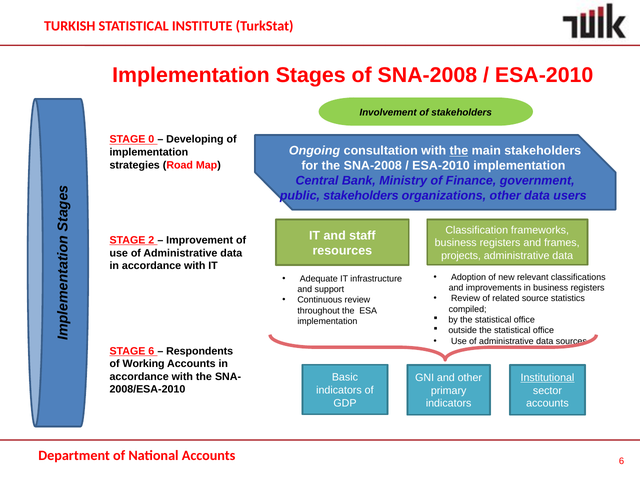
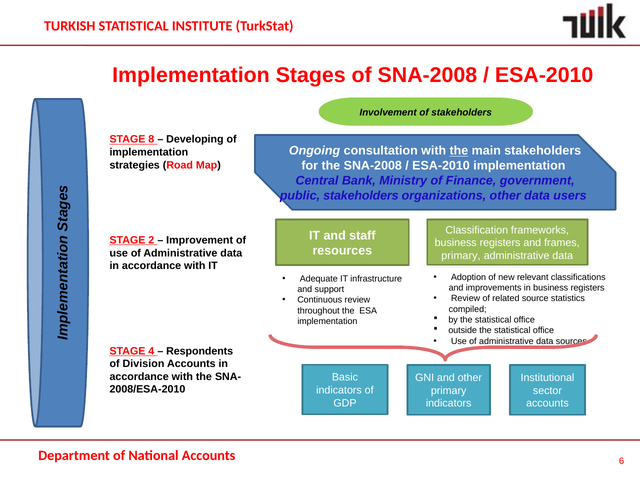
0: 0 -> 8 (151, 139)
projects: projects -> primary (461, 256)
STAGE 6: 6 -> 4 (151, 351)
Working: Working -> Division (144, 364)
Institutional underline: present -> none (547, 378)
